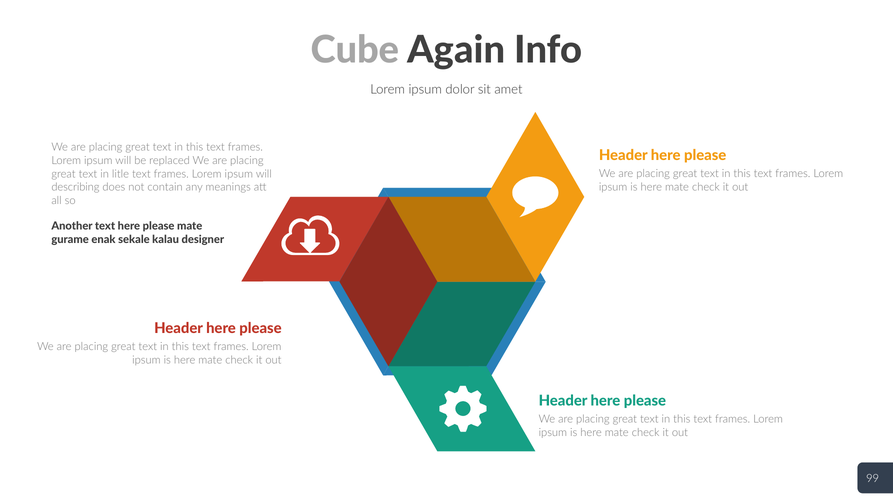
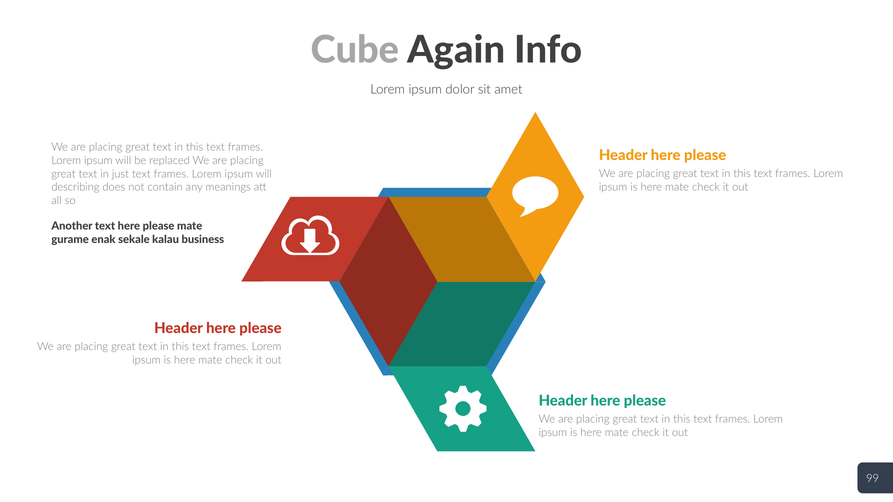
litle: litle -> just (120, 174)
designer: designer -> business (203, 240)
